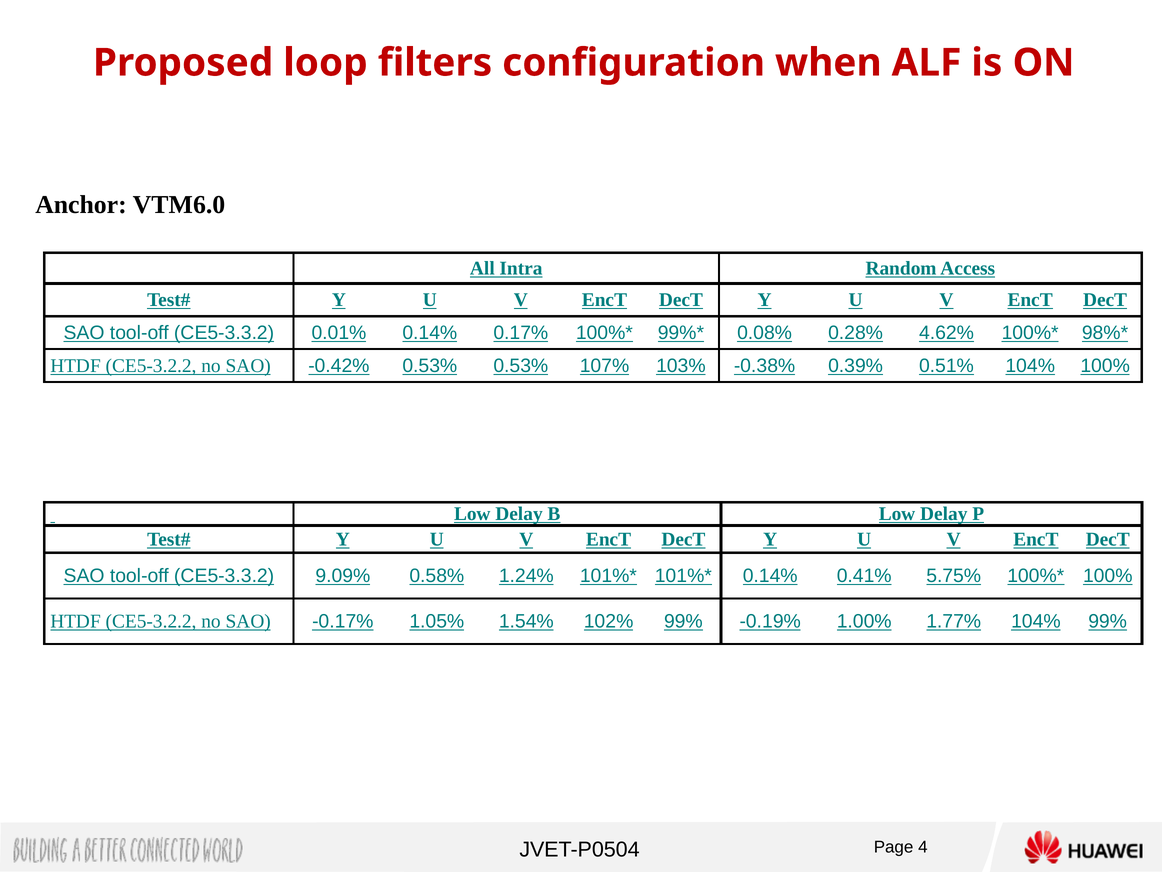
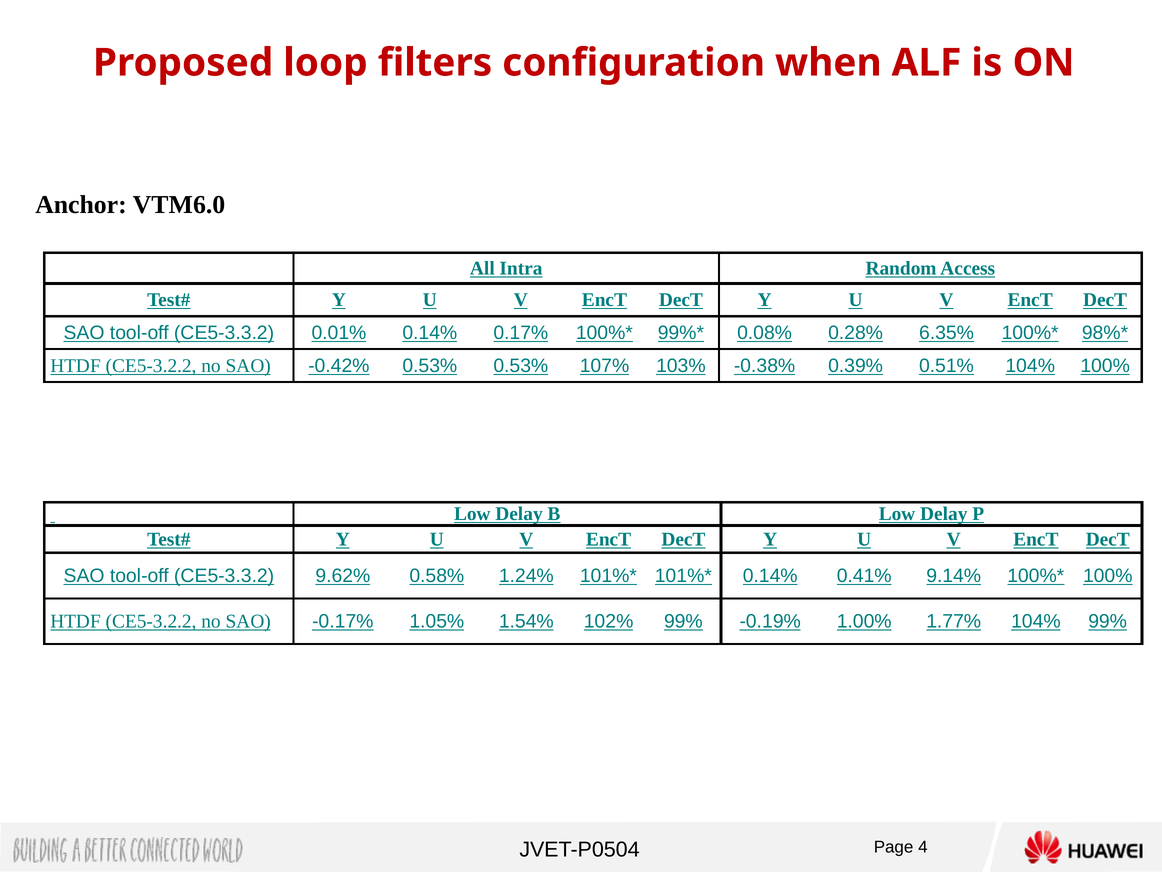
4.62%: 4.62% -> 6.35% (946, 333)
9.09%: 9.09% -> 9.62% (343, 576)
5.75%: 5.75% -> 9.14% (954, 576)
